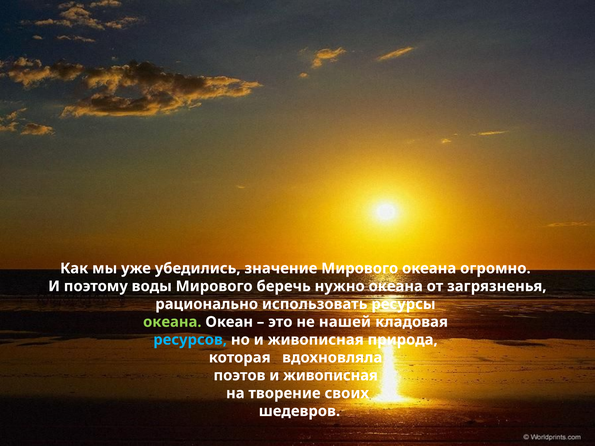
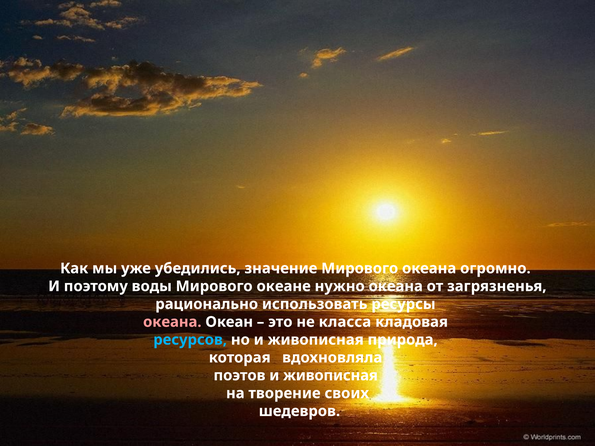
беречь: беречь -> океане (284, 286)
океана colour: light green -> pink (172, 322)
нашей: нашей -> класса (345, 322)
